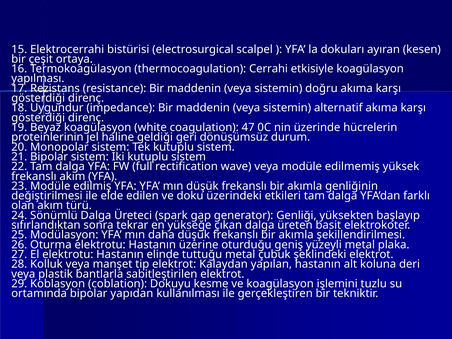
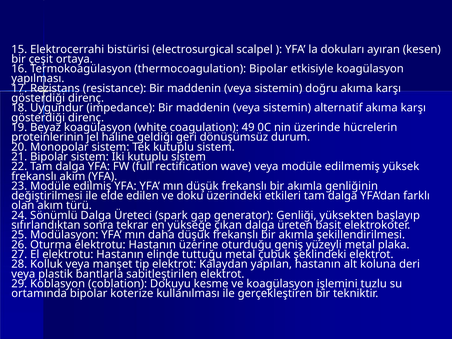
thermocoagulation Cerrahi: Cerrahi -> Bipolar (268, 69)
47: 47 -> 49 (248, 127)
yapıdan: yapıdan -> koterize (132, 294)
